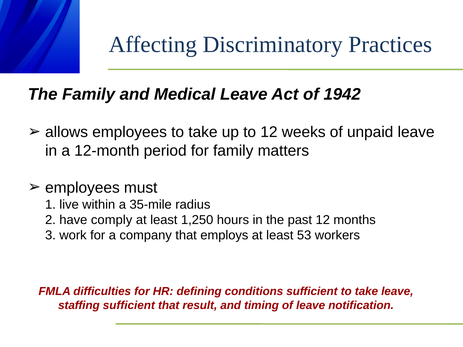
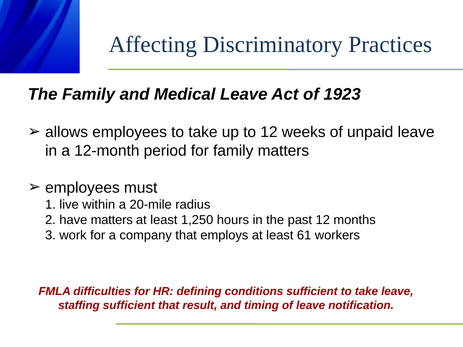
1942: 1942 -> 1923 (342, 95)
35-mile: 35-mile -> 20-mile (151, 205)
have comply: comply -> matters (112, 220)
53: 53 -> 61 (304, 235)
